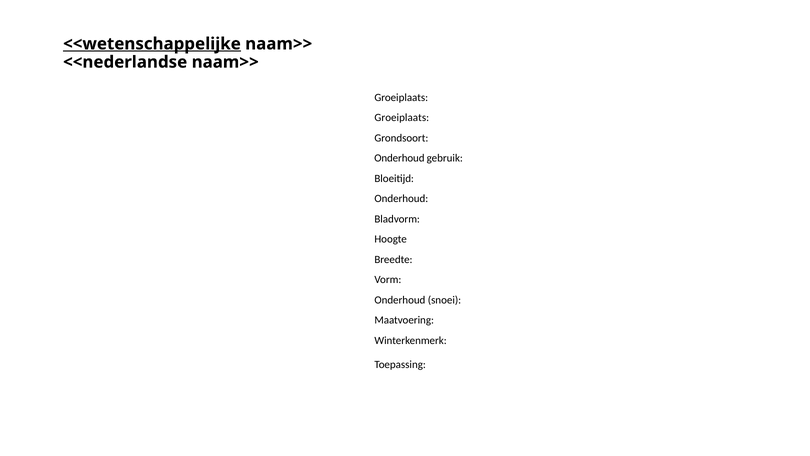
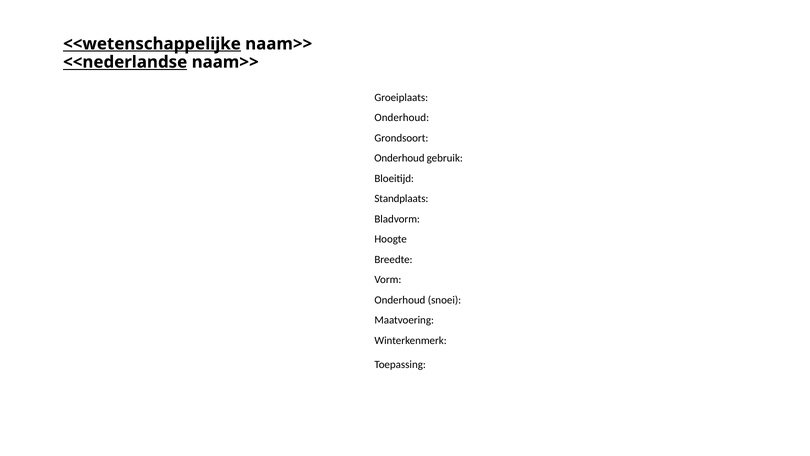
<<nederlandse underline: none -> present (125, 62)
Groeiplaats: Groeiplaats -> Onderhoud (402, 118)
Onderhoud: Onderhoud -> Standplaats (401, 199)
